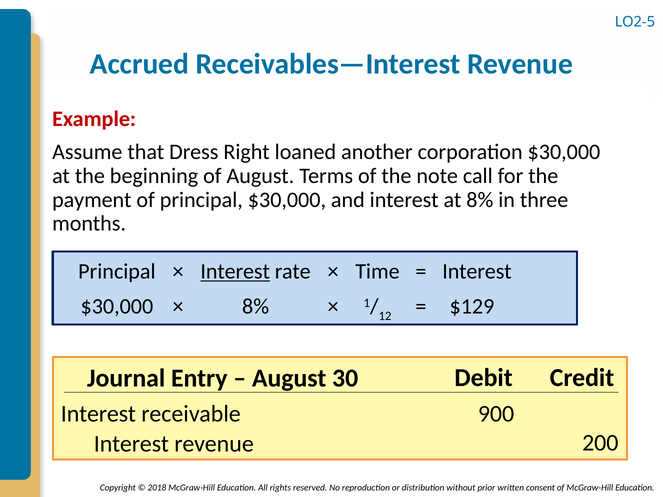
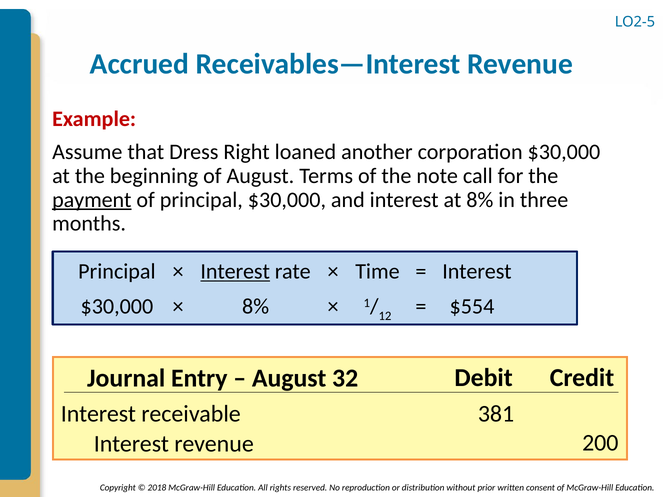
payment underline: none -> present (92, 200)
$129: $129 -> $554 (472, 306)
30: 30 -> 32 (345, 378)
900: 900 -> 381 (496, 414)
